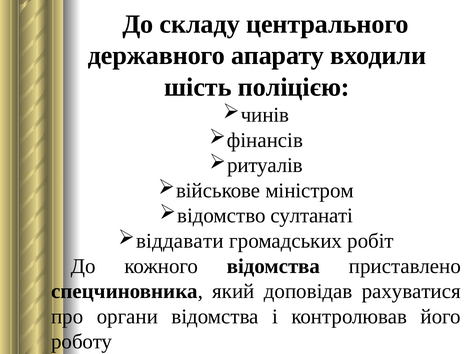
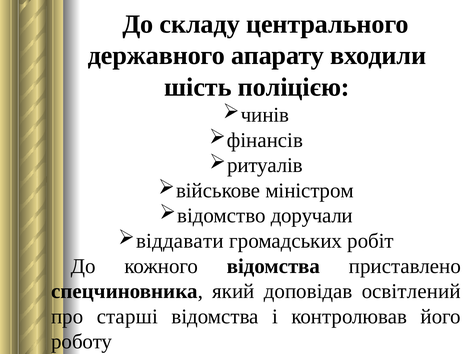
султанаті: султанаті -> доручали (312, 216)
рахуватися: рахуватися -> освітлений (411, 291)
органи: органи -> старші (127, 316)
